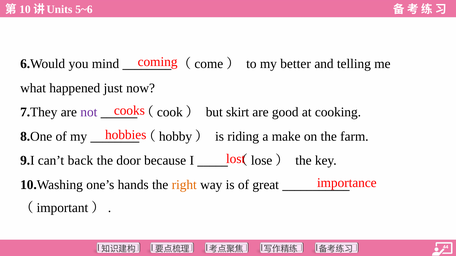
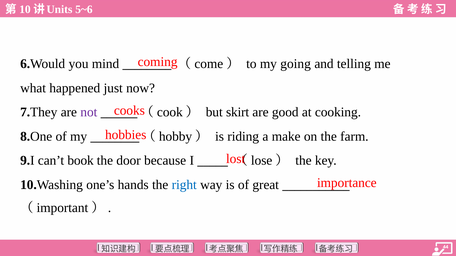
better: better -> going (296, 64)
back: back -> book (81, 161)
right colour: orange -> blue (184, 185)
